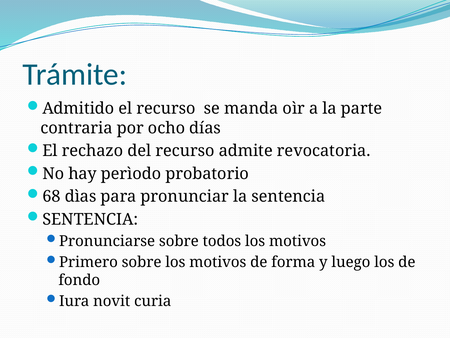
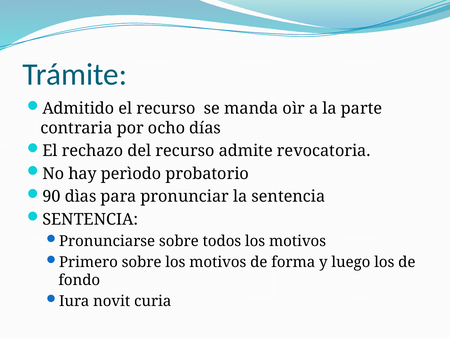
68: 68 -> 90 (51, 196)
